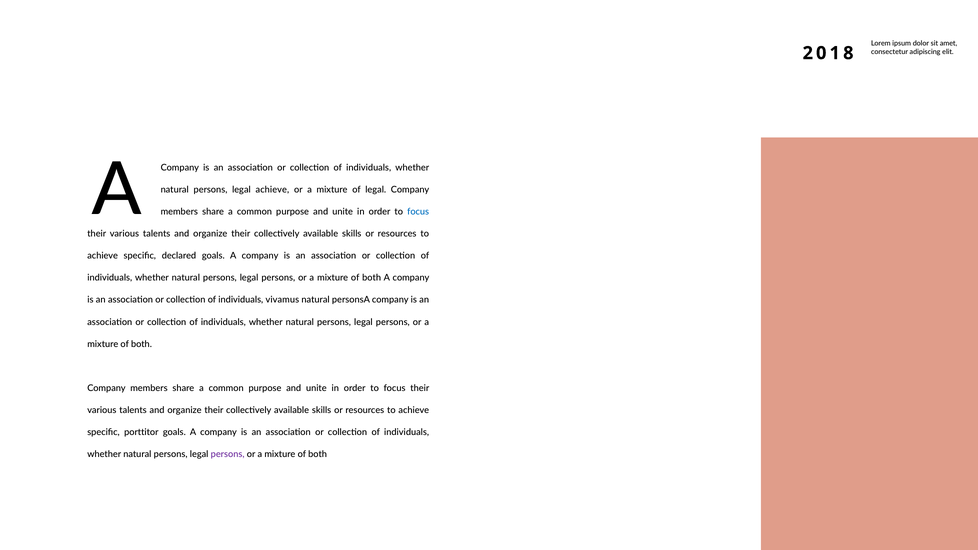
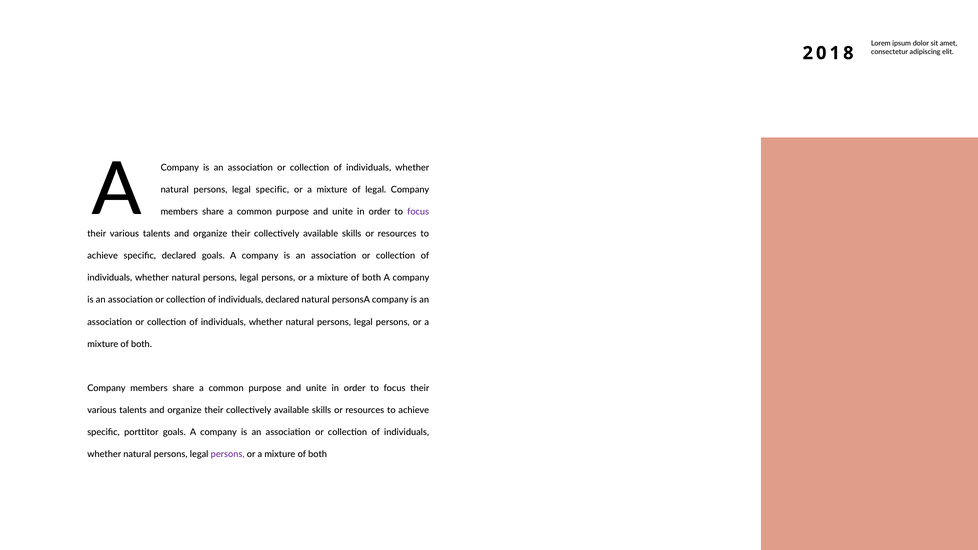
legal achieve: achieve -> specific (272, 190)
focus colour: blue -> purple (418, 212)
individuals vivamus: vivamus -> declared (282, 300)
